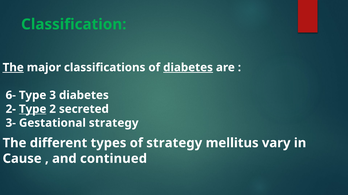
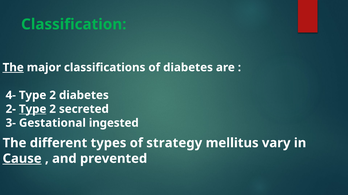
diabetes underline: present -> none (188, 68)
6-: 6- -> 4- (11, 96)
3: 3 -> 2 (53, 96)
Gestational strategy: strategy -> ingested (114, 123)
Cause underline: none -> present (22, 159)
continued: continued -> prevented (114, 159)
